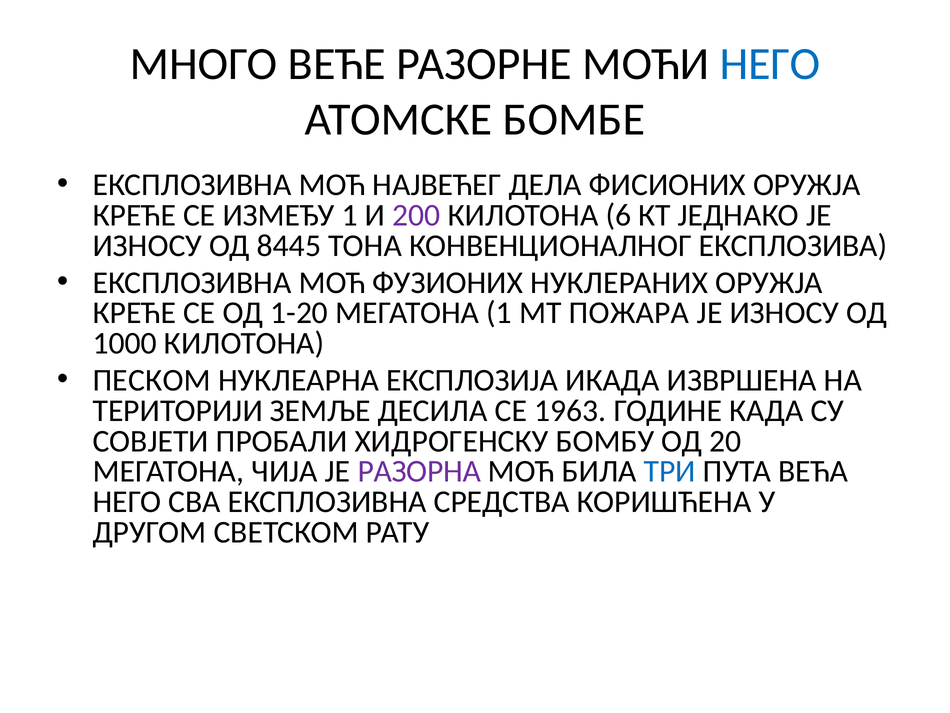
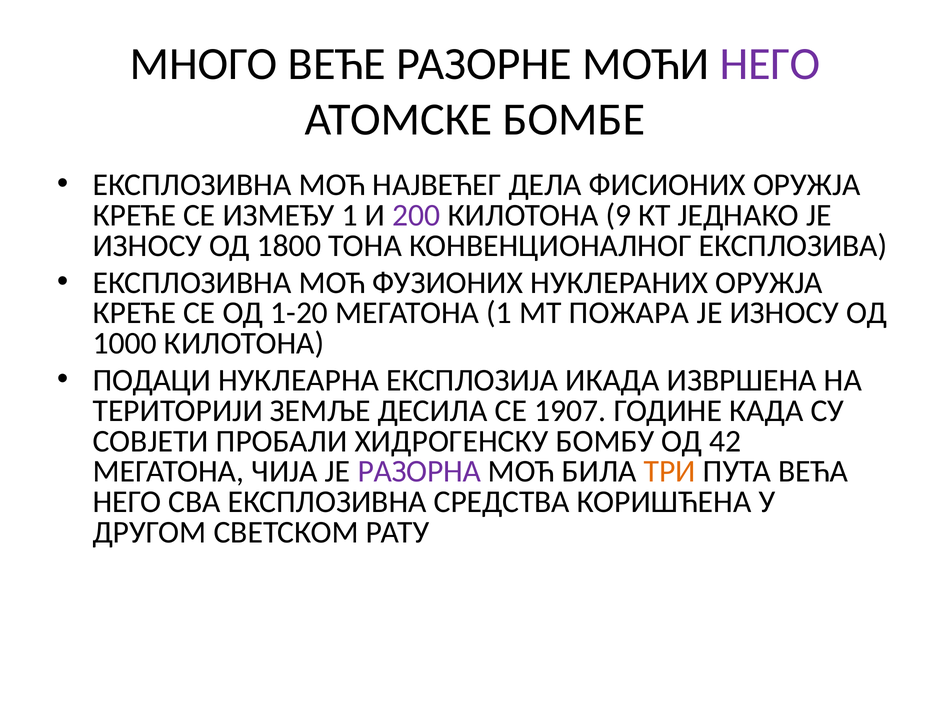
НЕГО colour: blue -> purple (770, 64)
6: 6 -> 9 (618, 215)
8445: 8445 -> 1800 (289, 246)
ПЕСКОМ: ПЕСКОМ -> ПОДАЦИ (152, 380)
1963: 1963 -> 1907 (570, 410)
20: 20 -> 42 (725, 441)
ТРИ colour: blue -> orange (670, 471)
